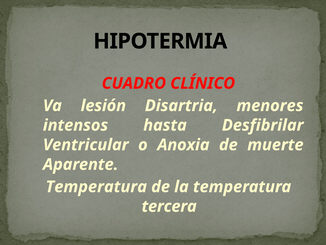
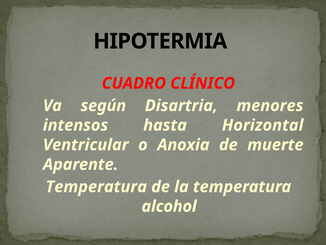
lesión: lesión -> según (103, 105)
Desfibrilar: Desfibrilar -> Horizontal (263, 125)
tercera: tercera -> alcohol (169, 206)
